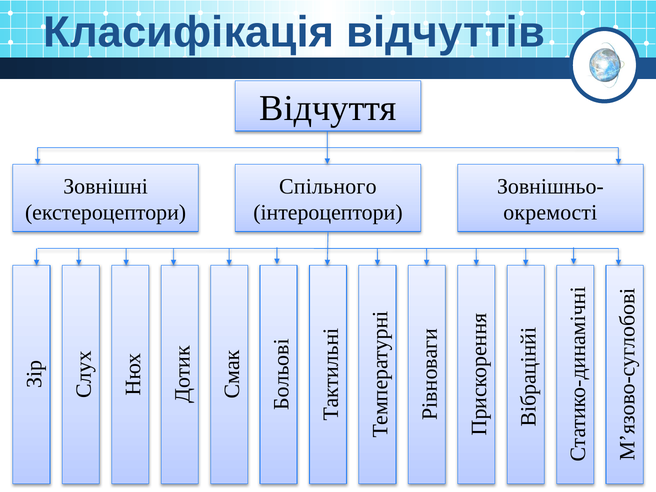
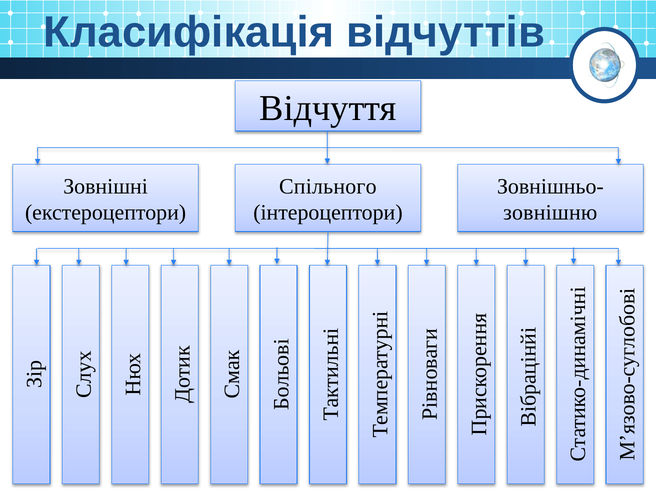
окремості: окремості -> зовнішню (550, 213)
